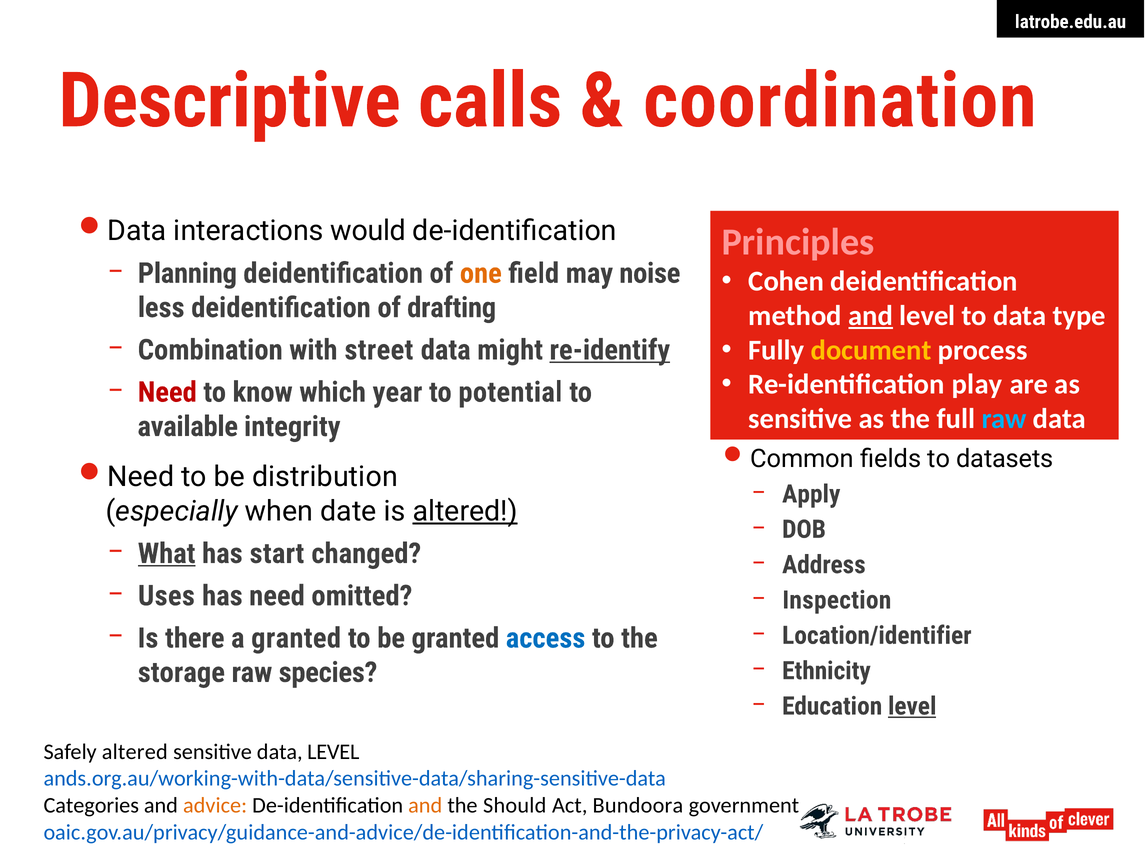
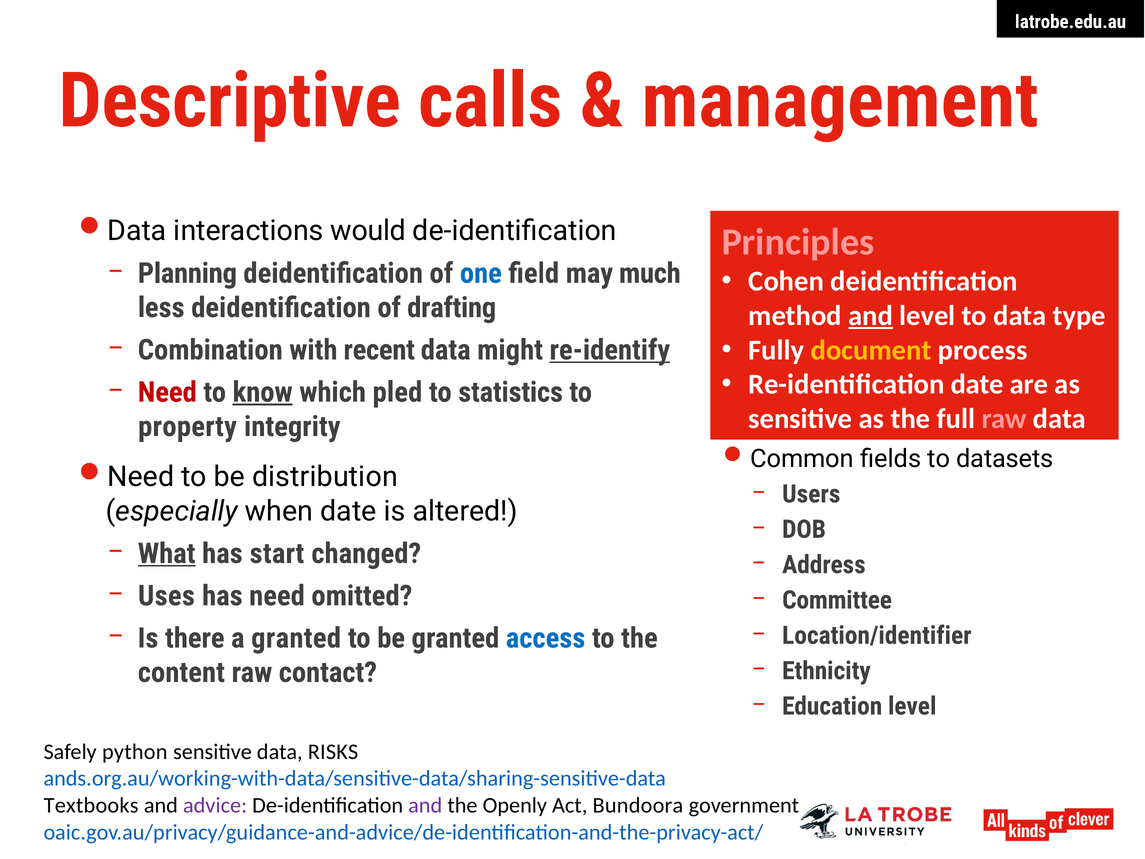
coordination: coordination -> management (840, 101)
one colour: orange -> blue (481, 273)
noise: noise -> much (650, 273)
street: street -> recent (379, 350)
Re-identification play: play -> date (977, 384)
know underline: none -> present (263, 392)
year: year -> pled (397, 392)
potential: potential -> statistics (511, 392)
raw colour: light blue -> pink (1004, 419)
available: available -> property (187, 427)
Apply: Apply -> Users (811, 494)
altered underline: present -> none (465, 511)
Inspection: Inspection -> Committee (837, 600)
storage: storage -> content (181, 672)
species: species -> contact (328, 672)
level underline: present -> none (912, 706)
Safely altered: altered -> python (135, 752)
data LEVEL: LEVEL -> RISKS (333, 752)
Categories: Categories -> Textbooks (91, 805)
advice colour: orange -> purple (215, 805)
and colour: orange -> purple (425, 805)
Should: Should -> Openly (515, 805)
